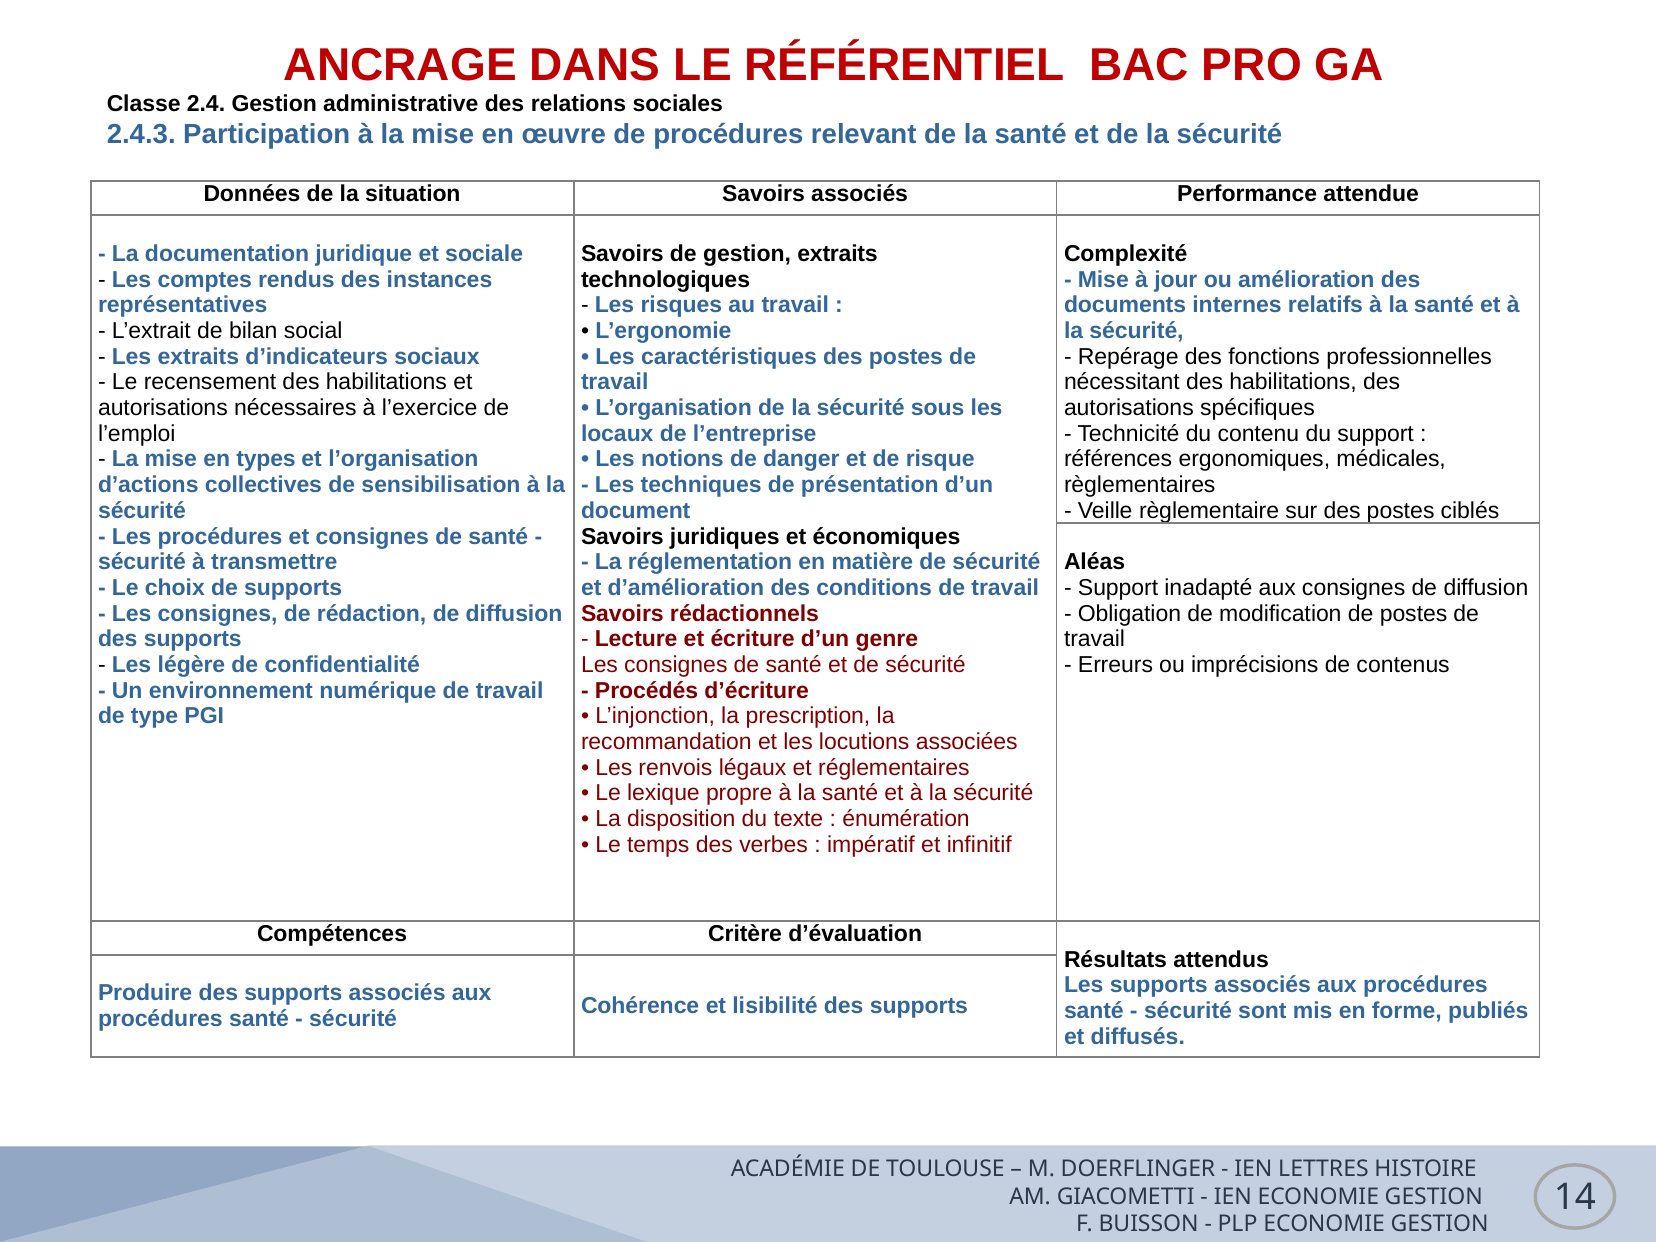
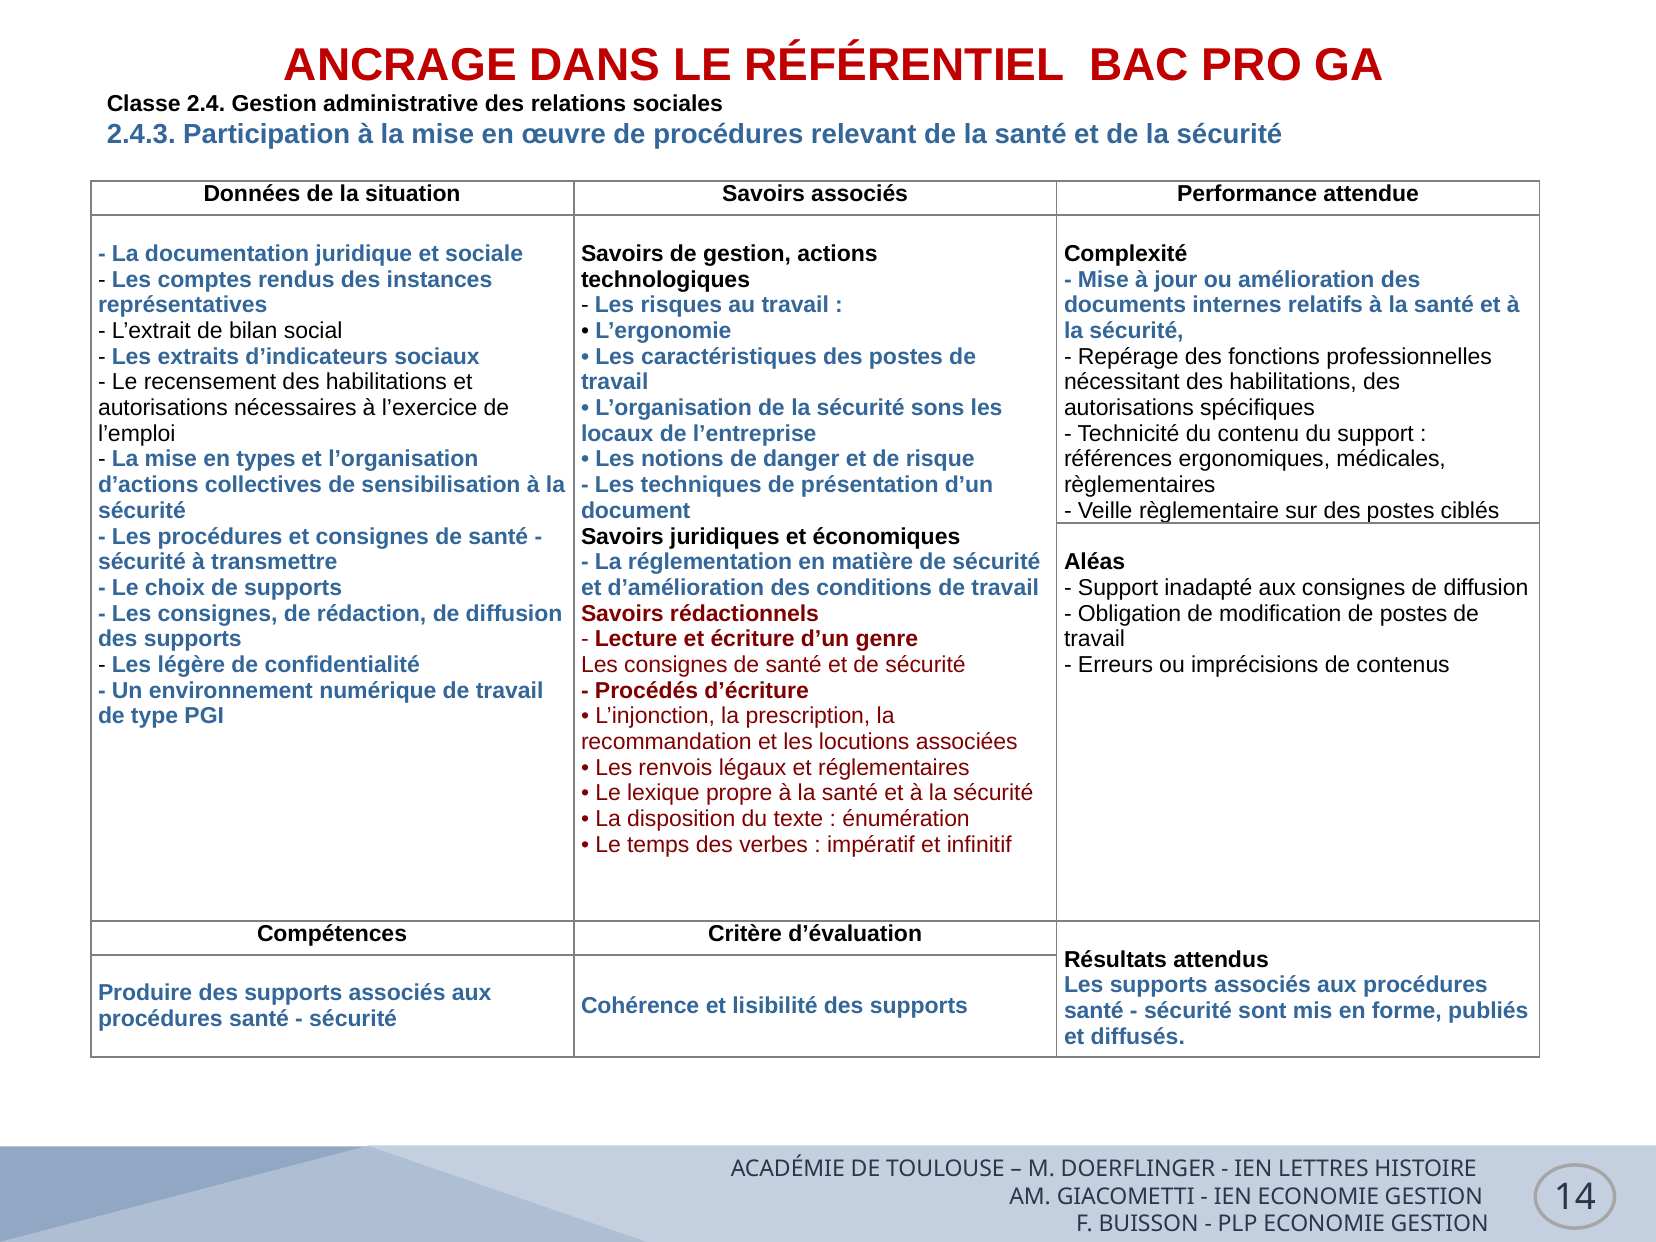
gestion extraits: extraits -> actions (837, 254)
sous: sous -> sons (938, 408)
